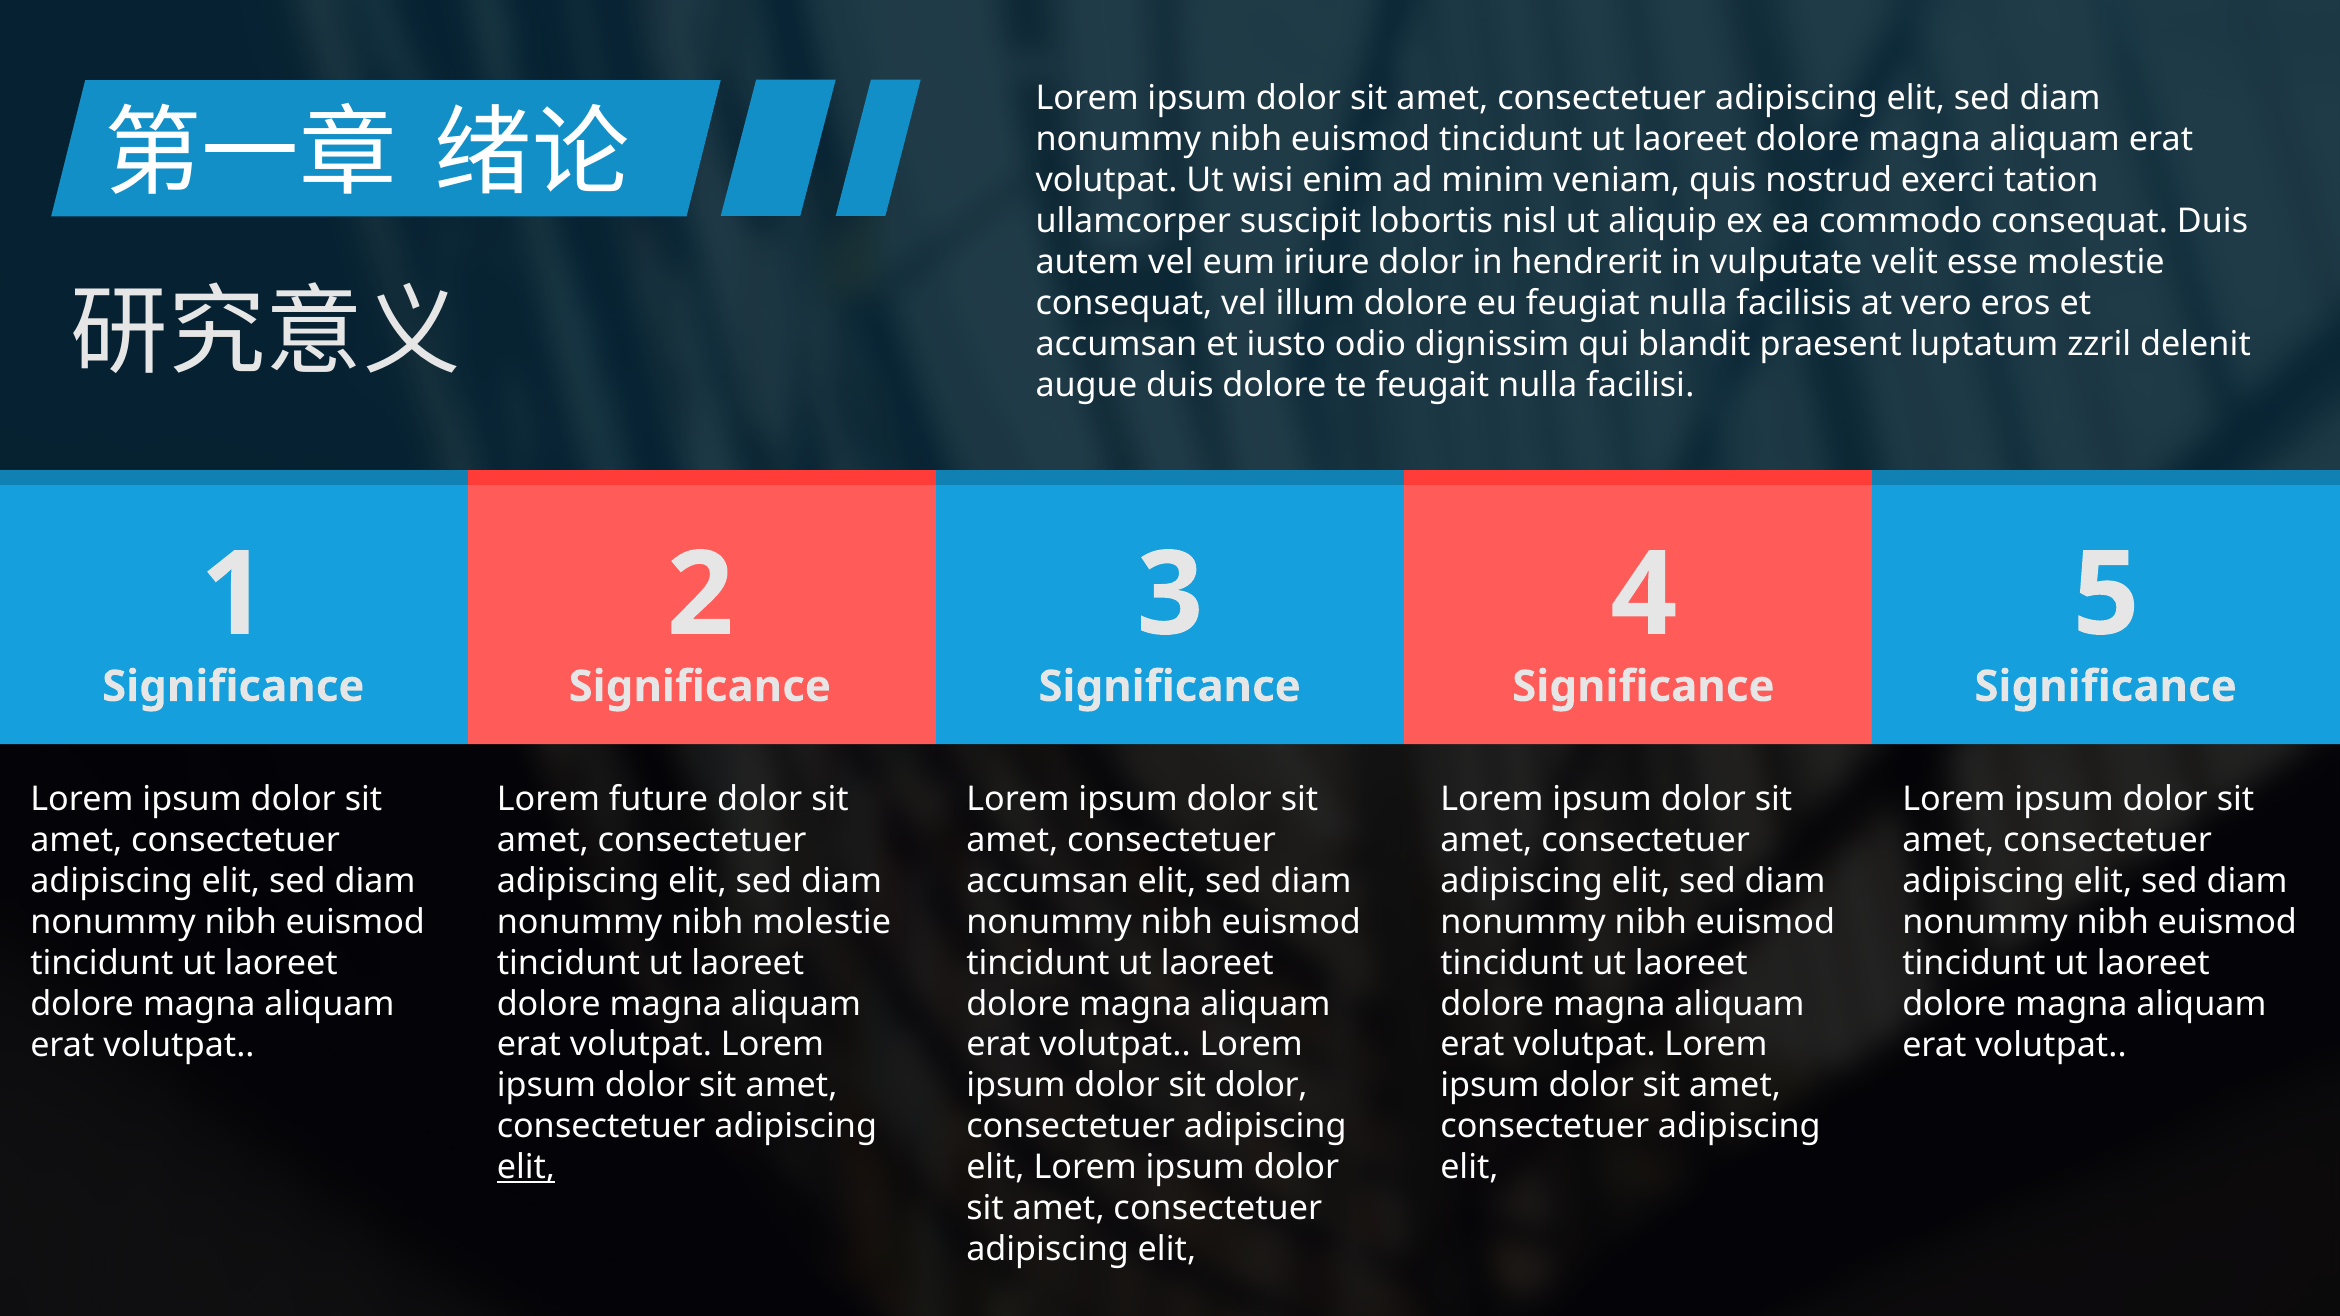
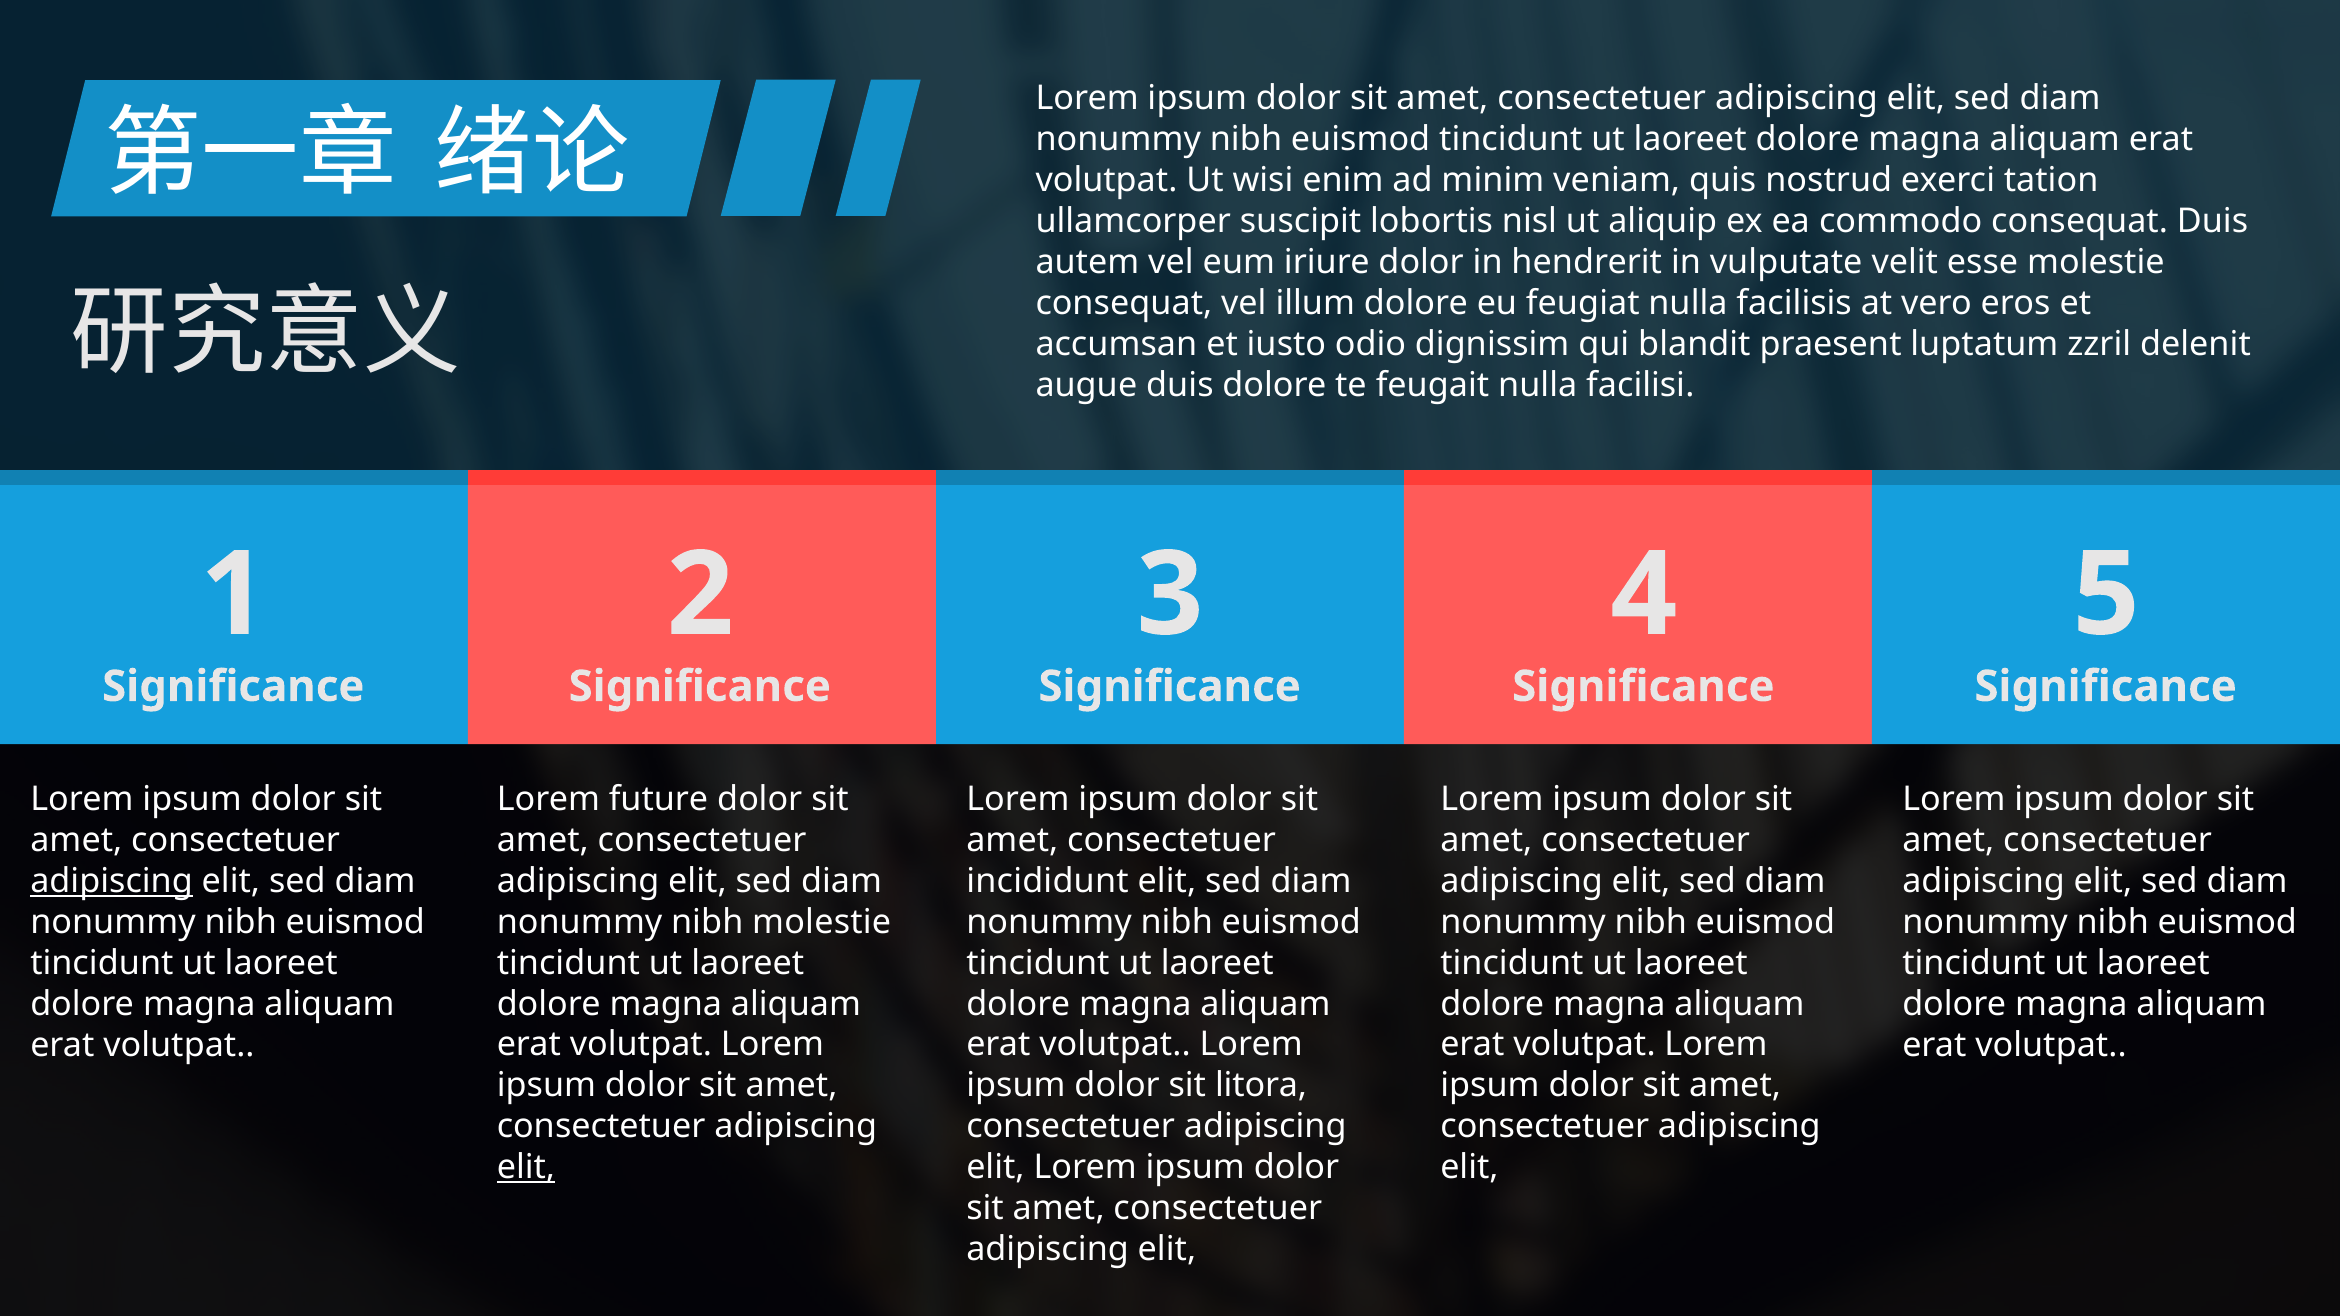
adipiscing underline: none -> present (112, 881)
accumsan: accumsan -> incididunt (1047, 881)
sit dolor: dolor -> litora (1261, 1086)
